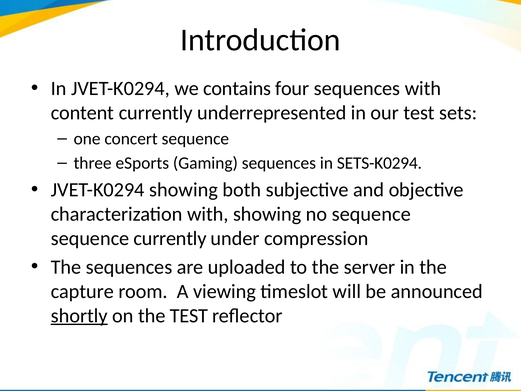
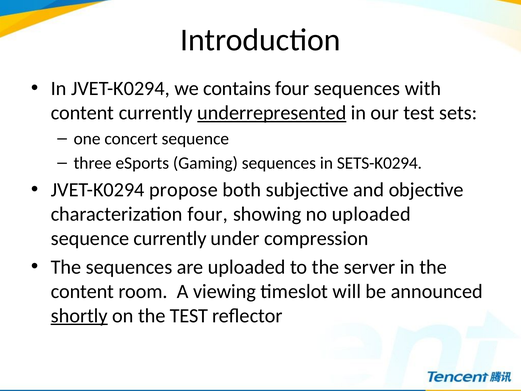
underrepresented underline: none -> present (272, 113)
JVET-K0294 showing: showing -> propose (183, 190)
characterization with: with -> four (208, 214)
no sequence: sequence -> uploaded (371, 214)
capture: capture -> content (82, 291)
